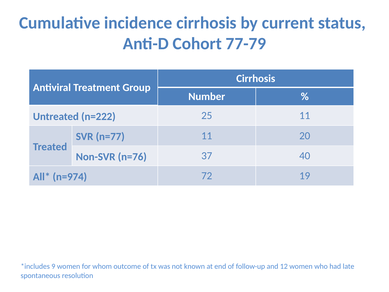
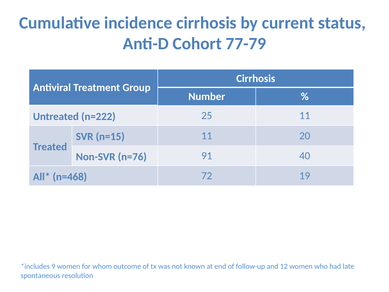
n=77: n=77 -> n=15 (110, 137)
37: 37 -> 91 (207, 156)
n=974: n=974 -> n=468 (70, 177)
